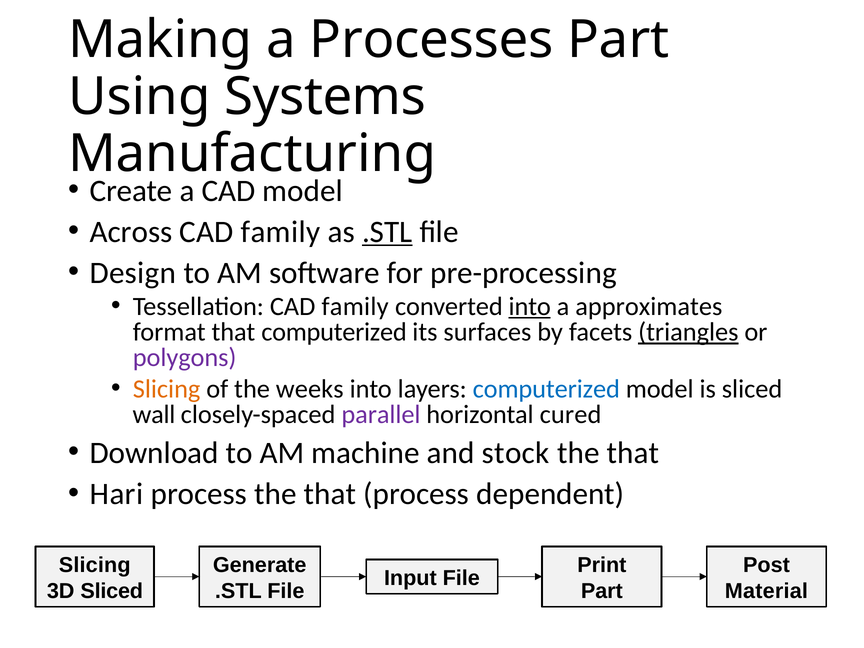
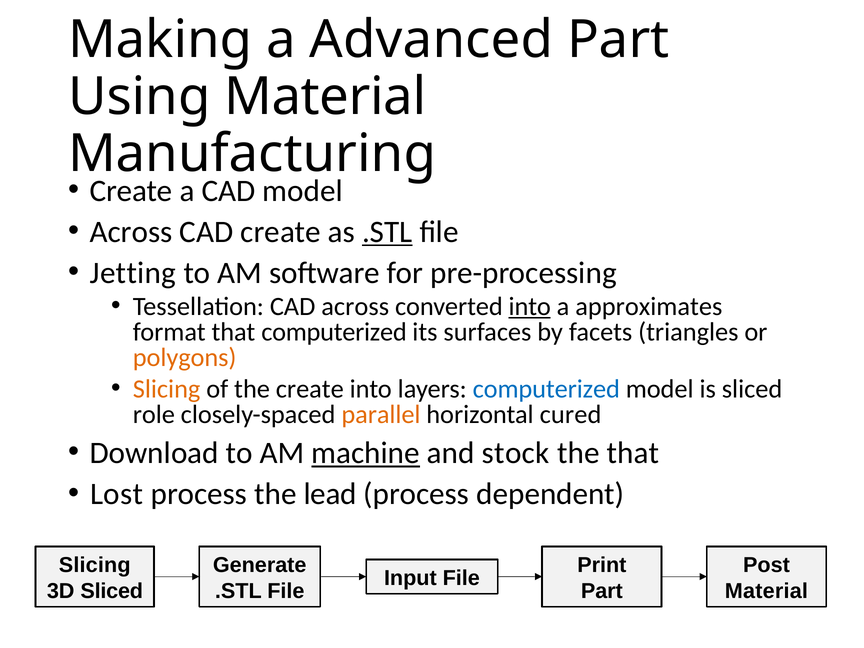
Processes: Processes -> Advanced (431, 40)
Using Systems: Systems -> Material (325, 97)
family: family -> create (281, 232)
Design: Design -> Jetting (133, 273)
Tessellation CAD family: family -> across (355, 306)
triangles underline: present -> none (688, 332)
polygons colour: purple -> orange (185, 358)
the weeks: weeks -> create (310, 389)
wall: wall -> role (154, 414)
parallel colour: purple -> orange (381, 414)
machine underline: none -> present (366, 453)
Hari: Hari -> Lost (117, 494)
process the that: that -> lead (330, 494)
